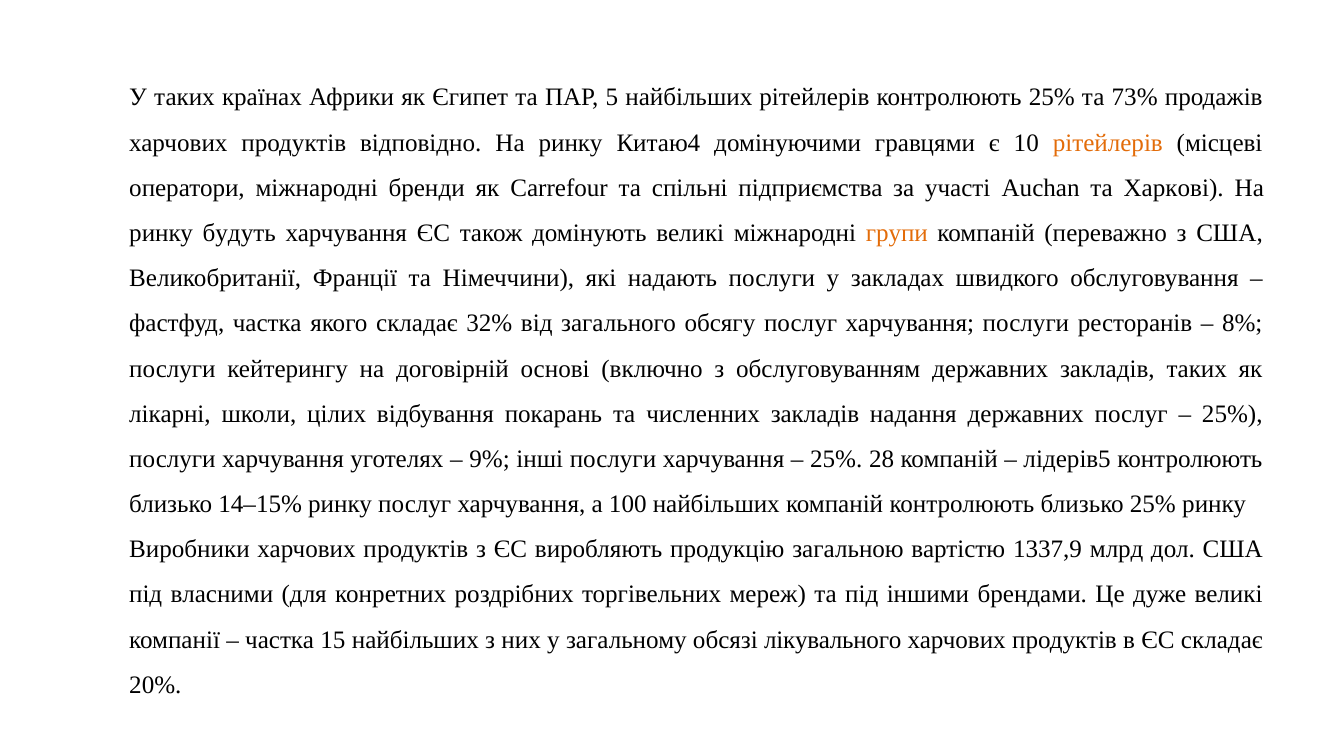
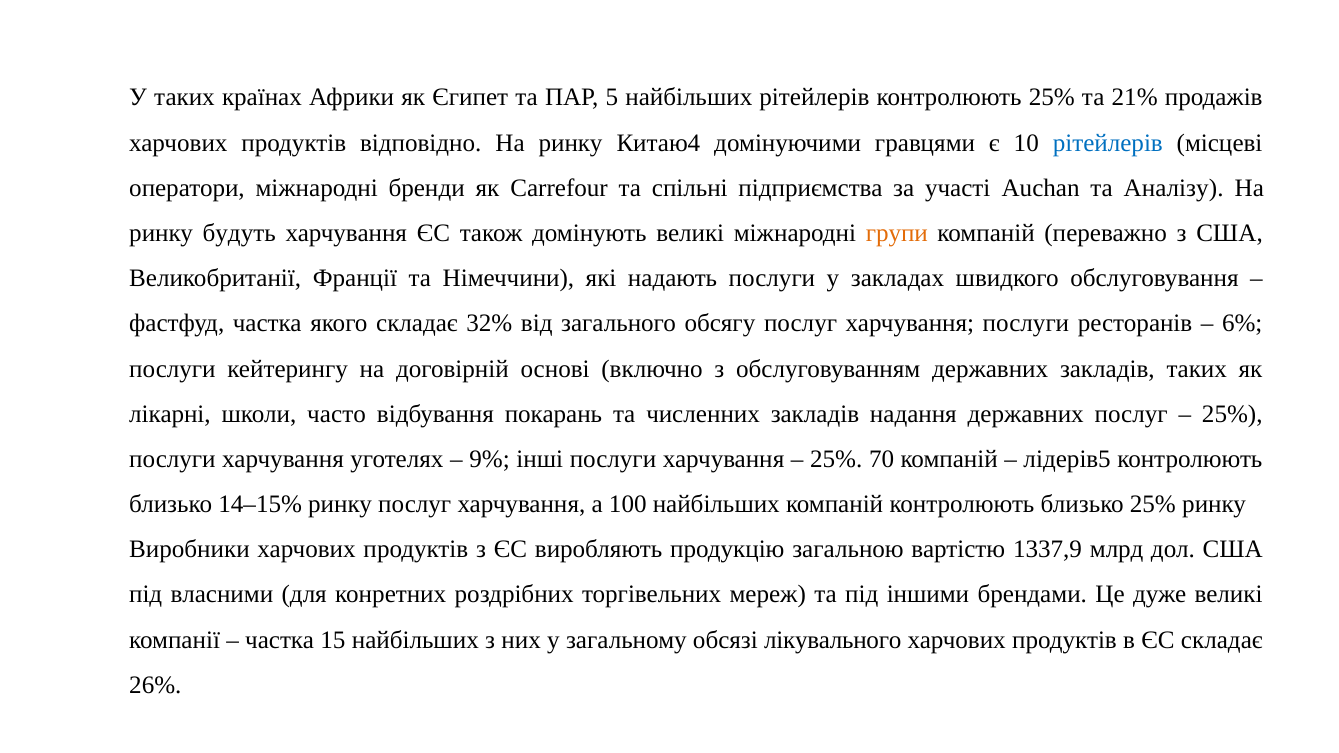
73%: 73% -> 21% (1135, 98)
рітейлерів colour: orange -> blue (1108, 143)
Харкові: Харкові -> Аналізу (1174, 188)
8%: 8% -> 6% (1242, 324)
цілих: цілих -> часто (337, 414)
28: 28 -> 70 (882, 459)
20%: 20% -> 26% (155, 685)
